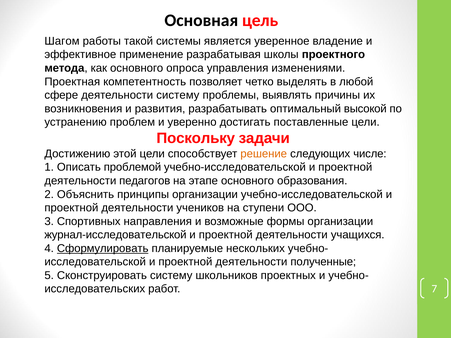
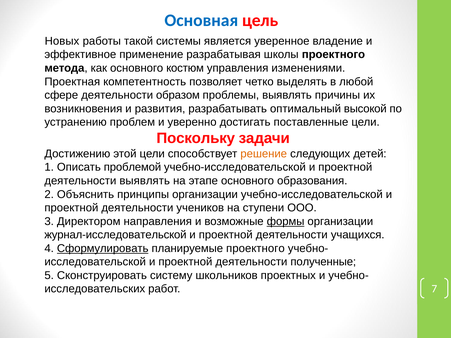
Основная colour: black -> blue (201, 20)
Шагом: Шагом -> Новых (62, 41)
опроса: опроса -> костюм (185, 68)
деятельности систему: систему -> образом (178, 95)
числе: числе -> детей (370, 154)
деятельности педагогов: педагогов -> выявлять (145, 181)
Спортивных: Спортивных -> Директором (89, 221)
формы underline: none -> present (286, 221)
планируемые нескольких: нескольких -> проектного (255, 249)
